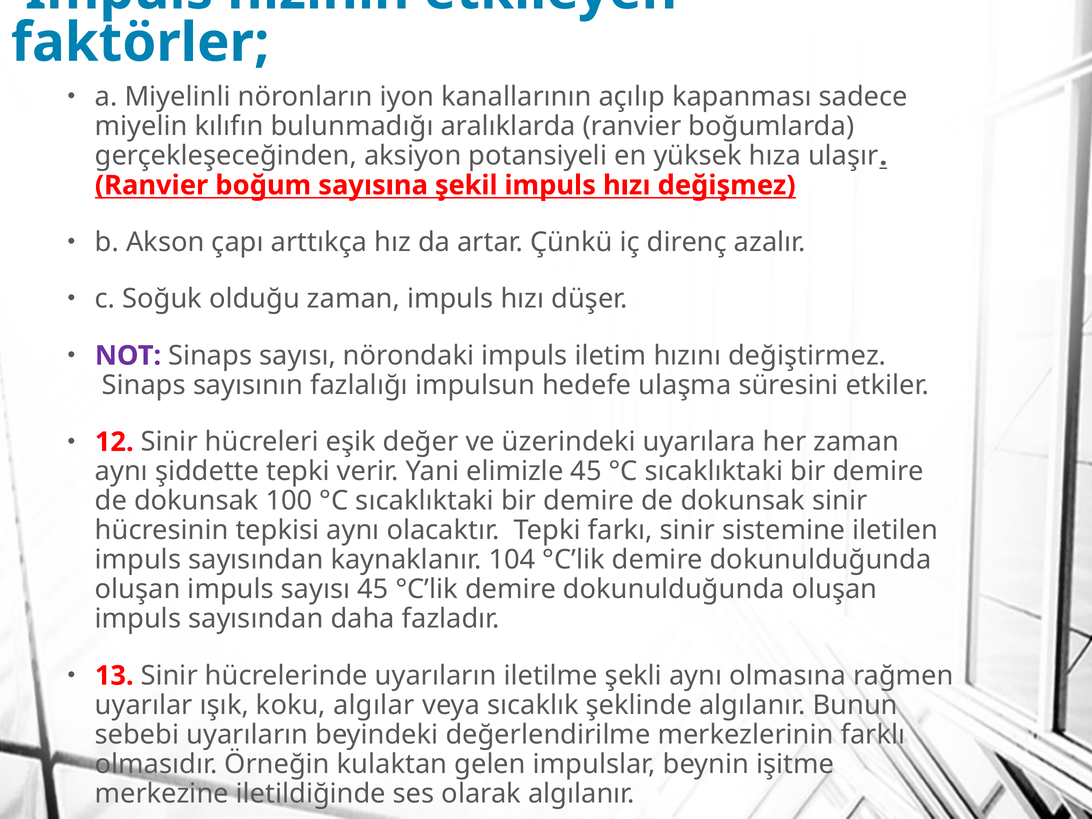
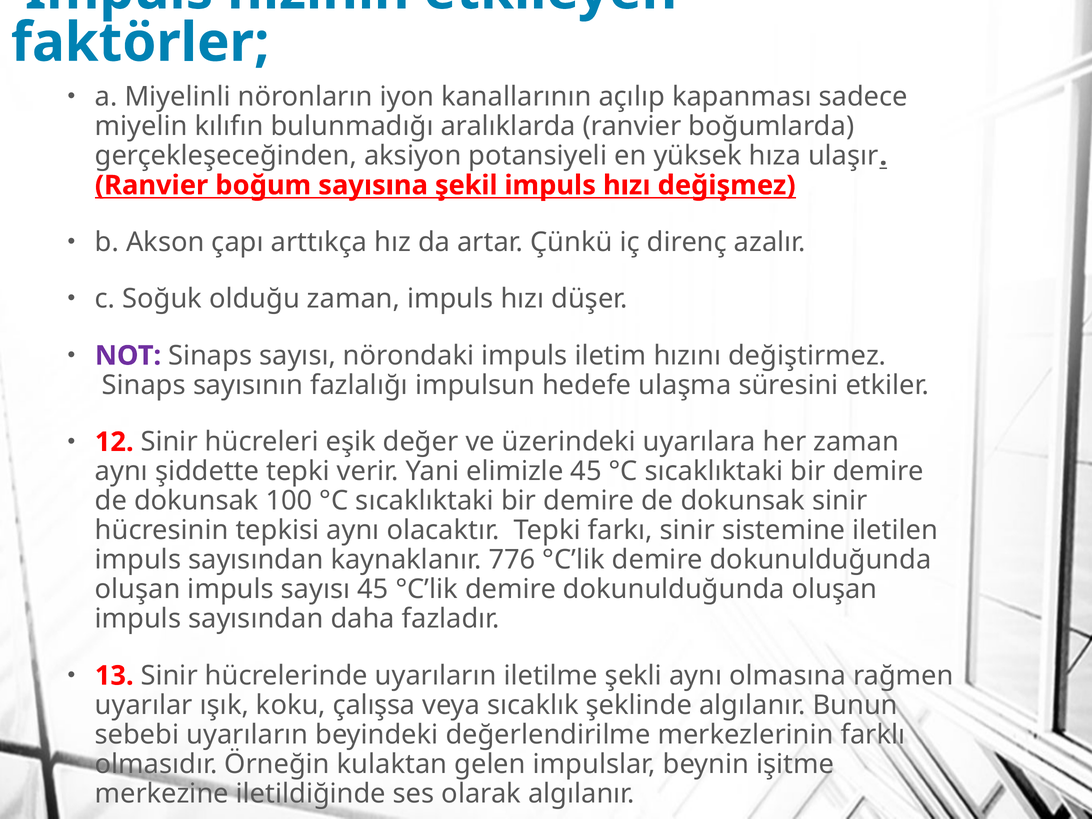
104: 104 -> 776 (512, 560)
algılar: algılar -> çalışsa (374, 705)
